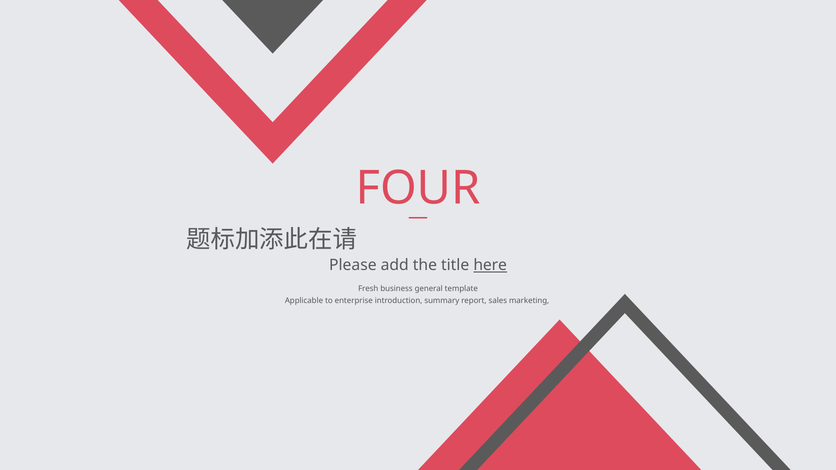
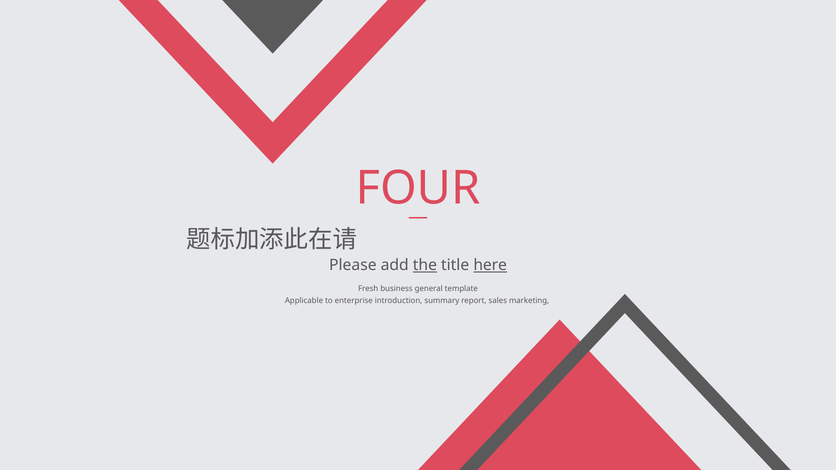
the underline: none -> present (425, 265)
